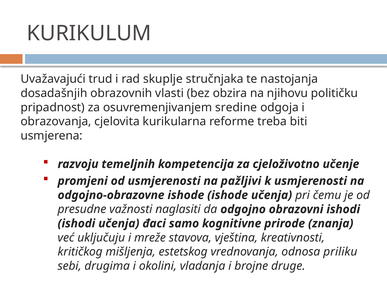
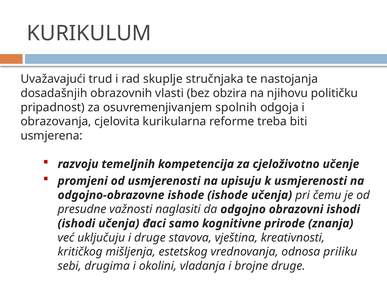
sredine: sredine -> spolnih (236, 108)
pažljivi: pažljivi -> upisuju (241, 181)
i mreže: mreže -> druge (150, 238)
